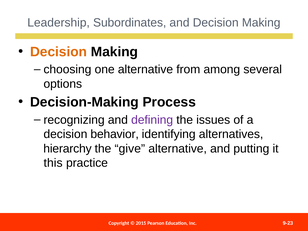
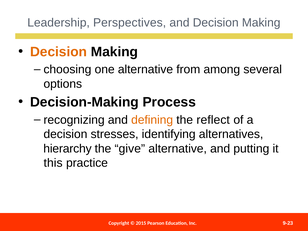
Subordinates: Subordinates -> Perspectives (130, 23)
defining colour: purple -> orange (152, 120)
issues: issues -> reflect (213, 120)
behavior: behavior -> stresses (115, 134)
